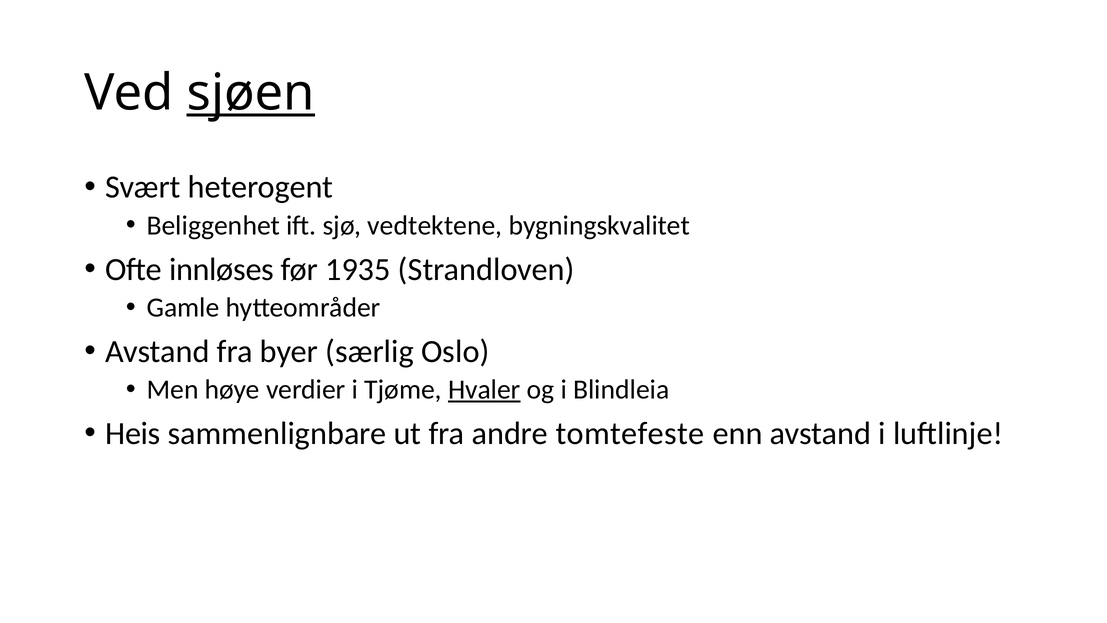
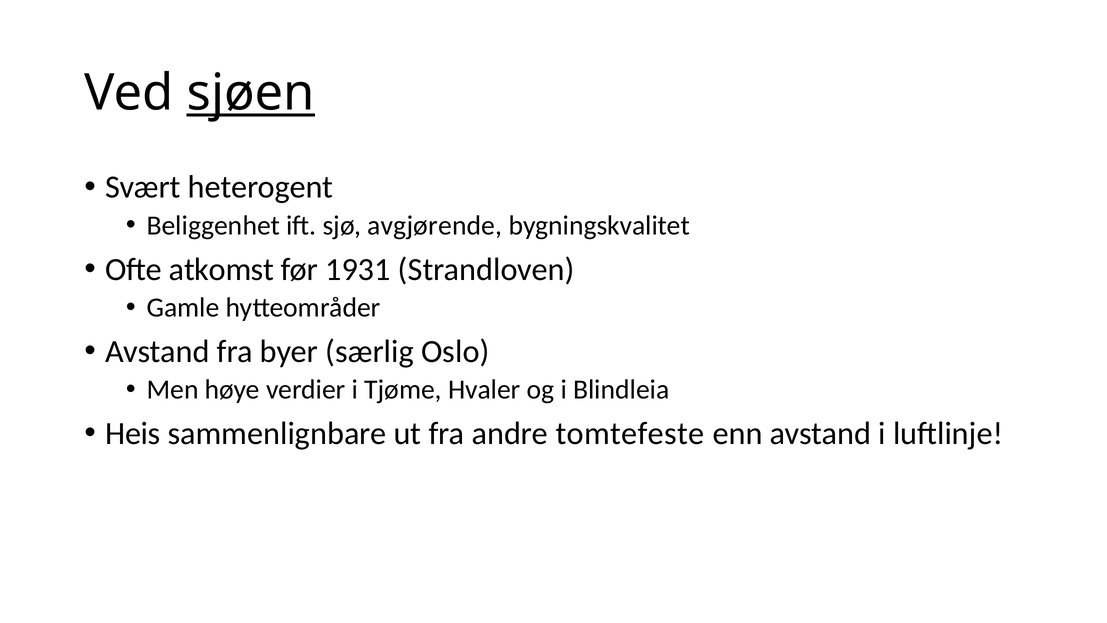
vedtektene: vedtektene -> avgjørende (435, 225)
innløses: innløses -> atkomst (221, 269)
1935: 1935 -> 1931 (358, 269)
Hvaler underline: present -> none (484, 389)
